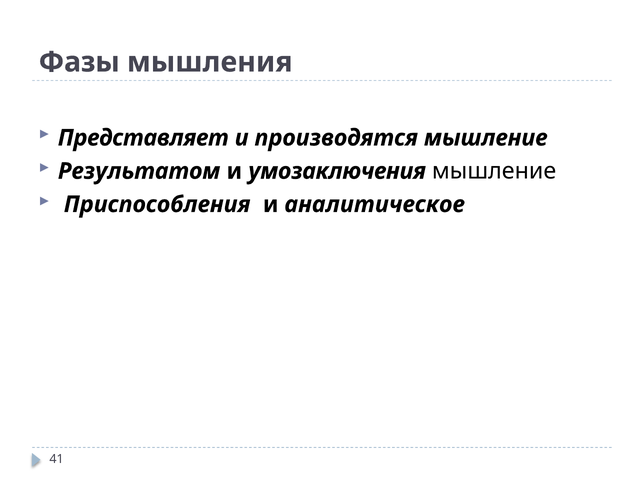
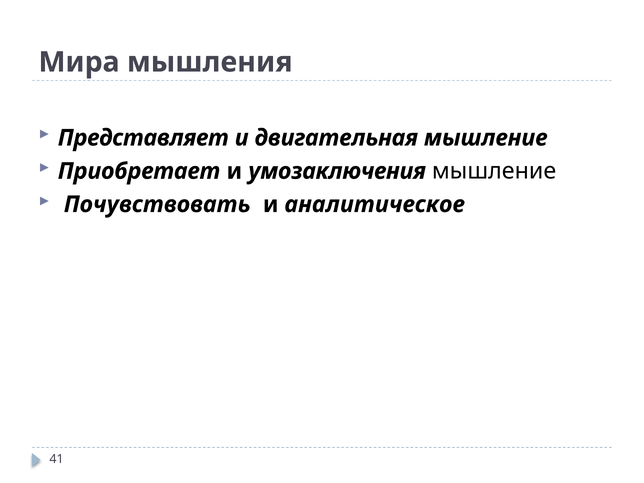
Фазы: Фазы -> Мира (79, 62)
производятся: производятся -> двигательная (336, 138)
Результатом: Результатом -> Приобретает (139, 171)
Приспособления: Приспособления -> Почувствовать (157, 204)
